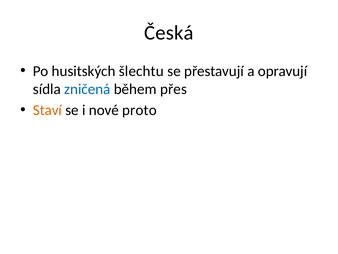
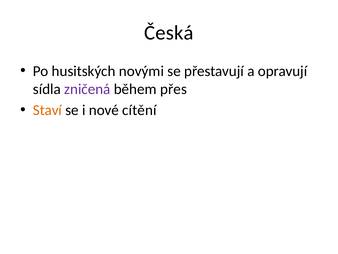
šlechtu: šlechtu -> novými (141, 71)
zničená colour: blue -> purple (87, 89)
proto: proto -> cítění (139, 110)
